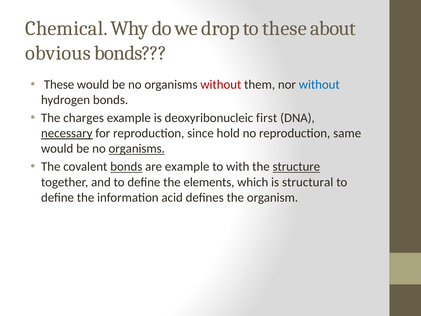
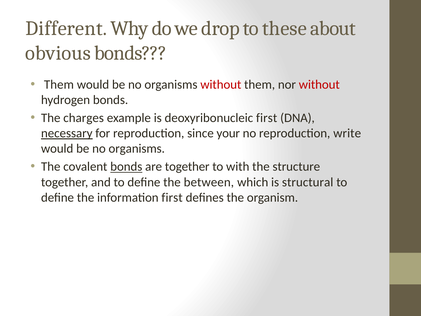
Chemical: Chemical -> Different (66, 28)
These: These -> Them (59, 84)
without colour: blue -> red (319, 84)
hold: hold -> your (228, 133)
same: same -> write (347, 133)
organisms underline: present -> none (137, 149)
are example: example -> together (187, 167)
structure underline: present -> none (296, 167)
elements: elements -> between (209, 182)
information acid: acid -> first (172, 197)
